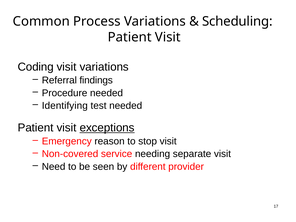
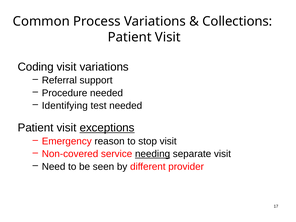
Scheduling: Scheduling -> Collections (237, 21)
findings: findings -> support (96, 80)
needing underline: none -> present (153, 154)
